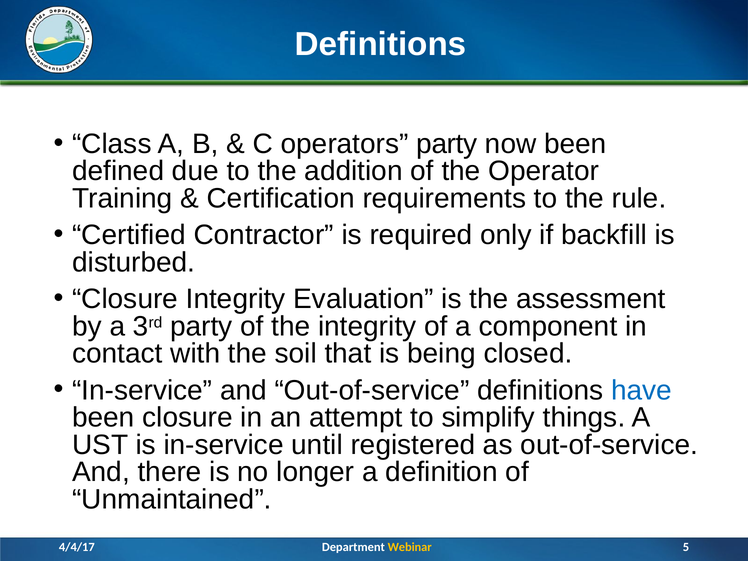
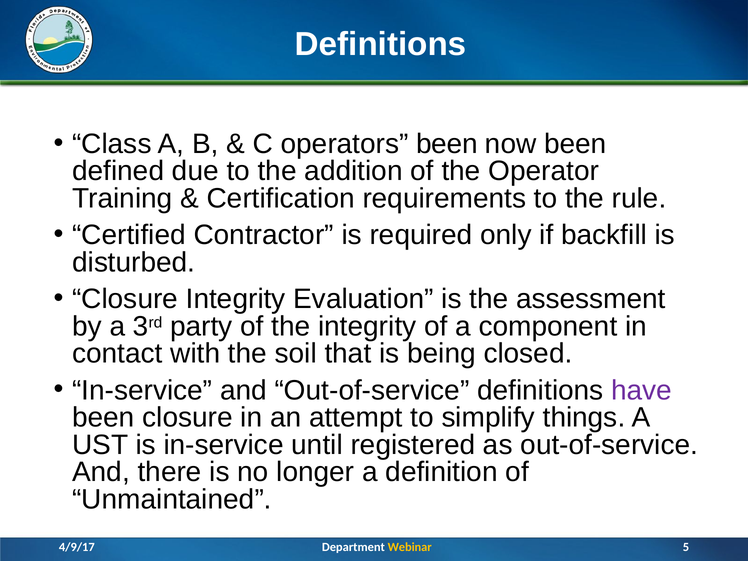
operators party: party -> been (447, 144)
have colour: blue -> purple (642, 390)
4/4/17: 4/4/17 -> 4/9/17 (77, 547)
